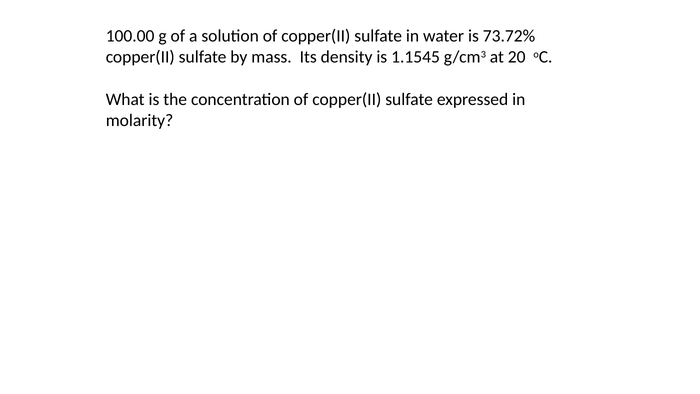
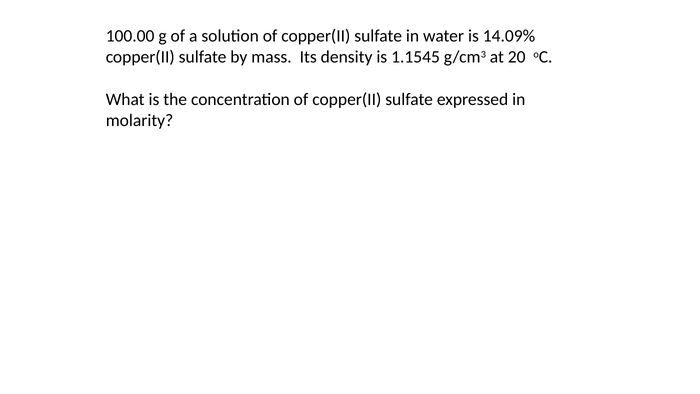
73.72%: 73.72% -> 14.09% (509, 36)
